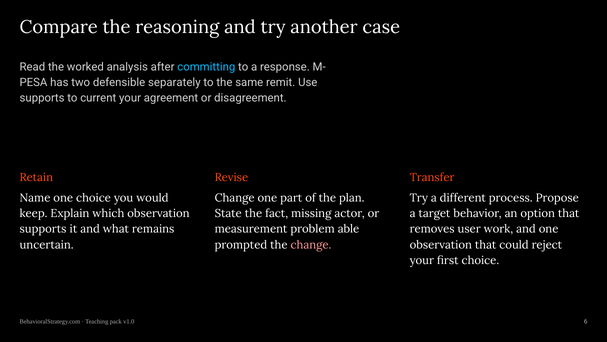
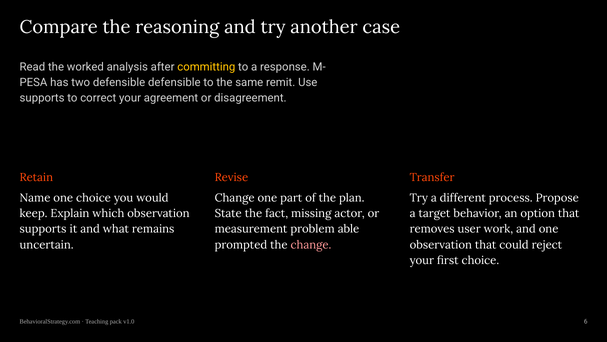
committing colour: light blue -> yellow (206, 67)
defensible separately: separately -> defensible (174, 82)
current: current -> correct (98, 98)
